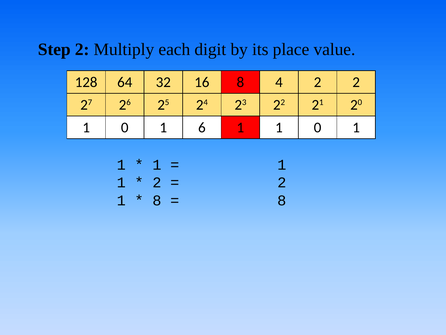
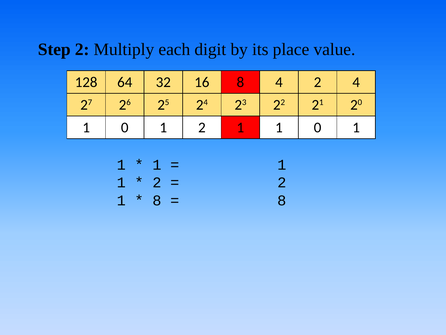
2 2: 2 -> 4 (356, 82)
1 6: 6 -> 2 (202, 127)
